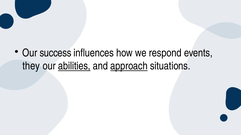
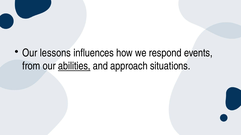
success: success -> lessons (55, 53)
they: they -> from (31, 66)
approach underline: present -> none (129, 66)
